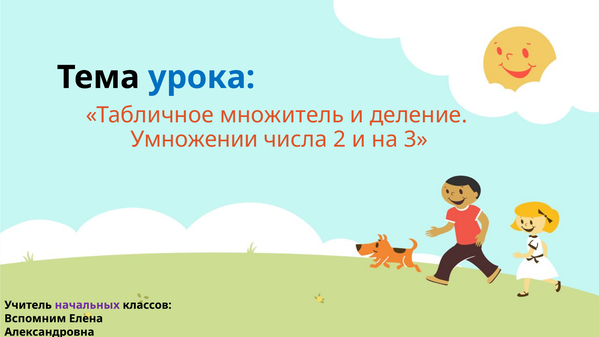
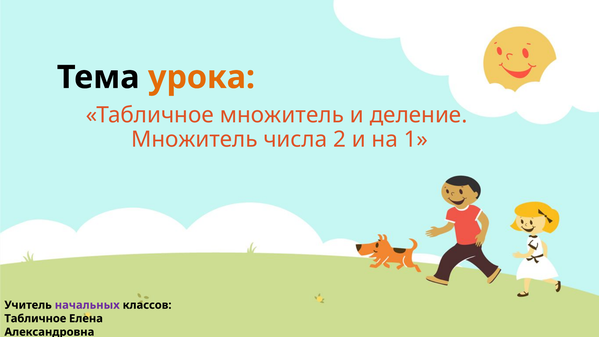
урока colour: blue -> orange (202, 77)
Умножении: Умножении -> Множитель (194, 139)
3: 3 -> 1 (416, 139)
Вспомним: Вспомним -> Табличное (35, 318)
